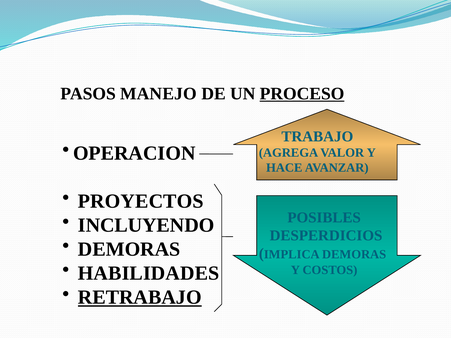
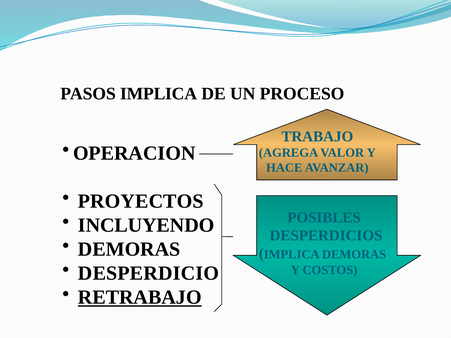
PASOS MANEJO: MANEJO -> IMPLICA (159, 94)
PROCESO underline: present -> none (302, 94)
HABILIDADES: HABILIDADES -> DESPERDICIO (149, 273)
